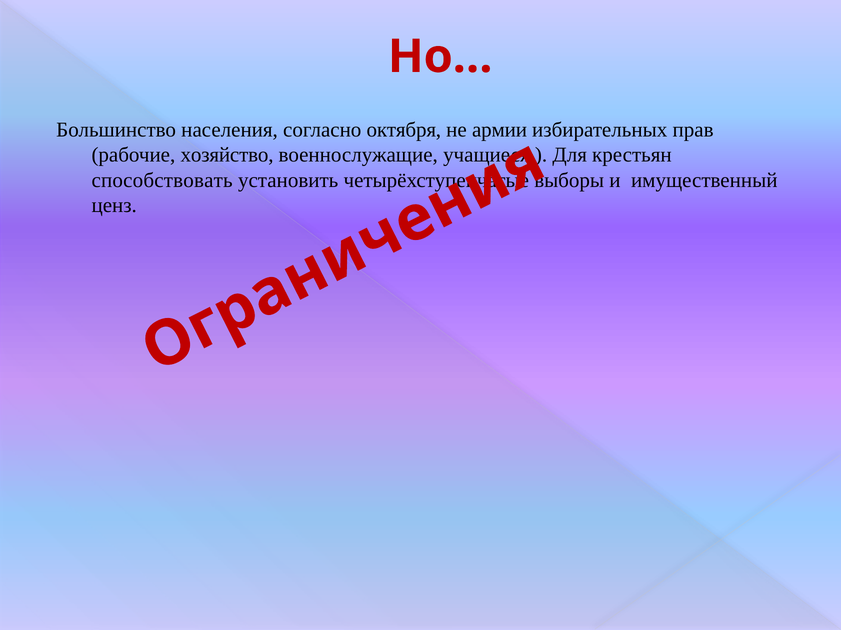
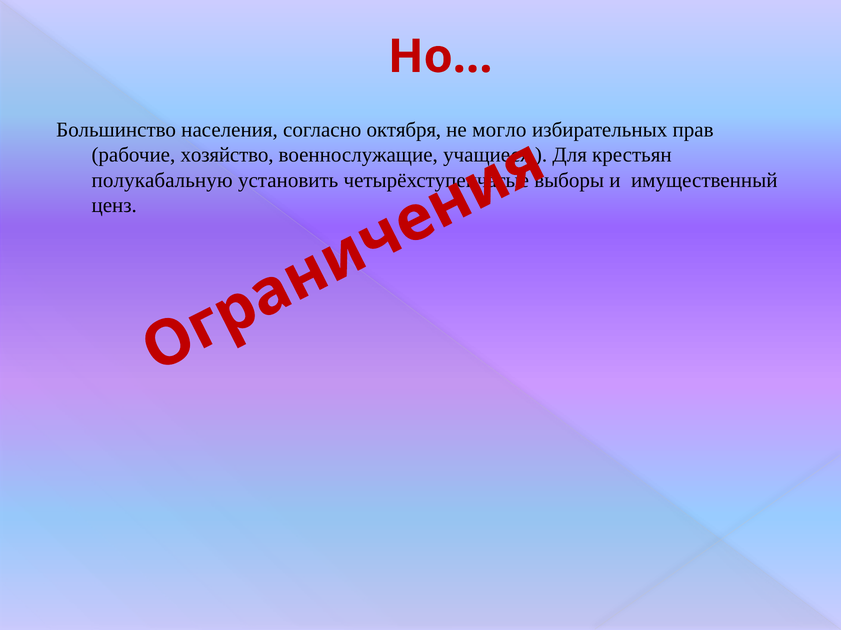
армии: армии -> могло (499, 130)
способствовать: способствовать -> полукабальную (162, 180)
